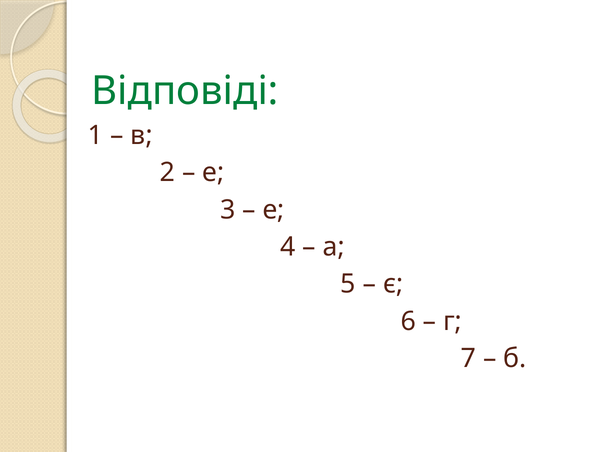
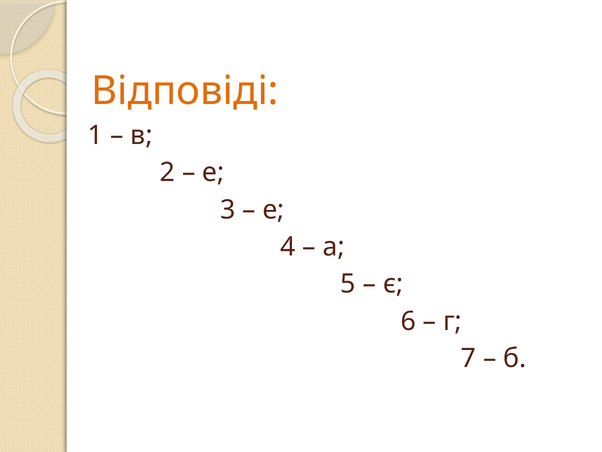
Відповіді colour: green -> orange (185, 91)
